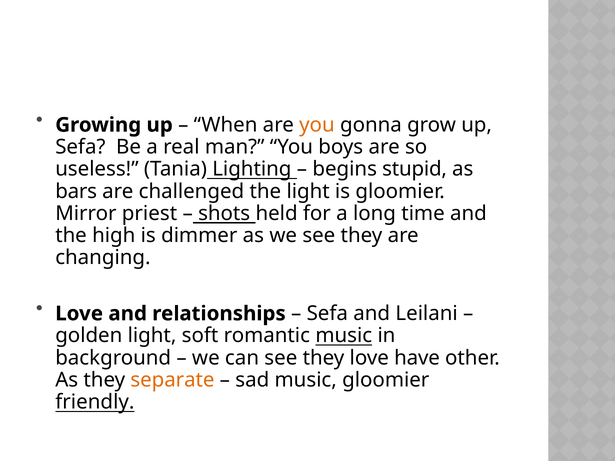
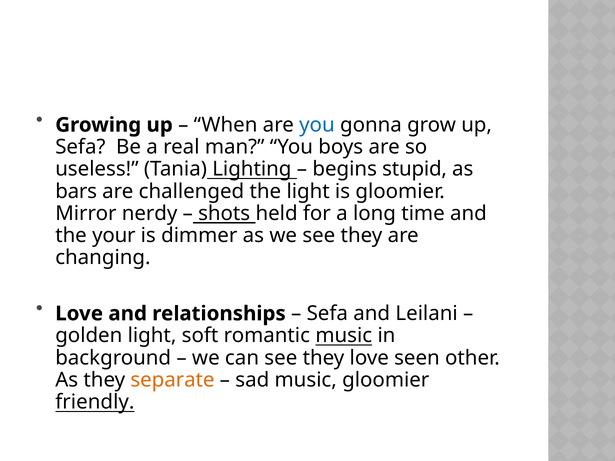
you colour: orange -> blue (317, 125)
priest: priest -> nerdy (150, 214)
high: high -> your (114, 236)
have: have -> seen (417, 358)
